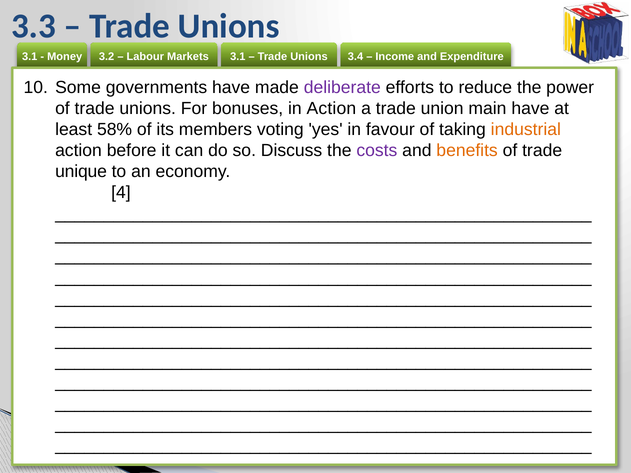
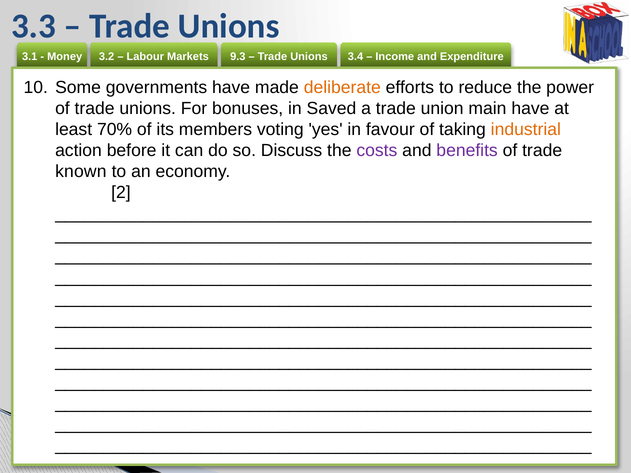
3.1: 3.1 -> 9.3 (238, 56)
deliberate colour: purple -> orange (342, 87)
in Action: Action -> Saved (331, 109)
58%: 58% -> 70% (115, 130)
benefits colour: orange -> purple (467, 151)
unique: unique -> known (81, 172)
4: 4 -> 2 (121, 193)
